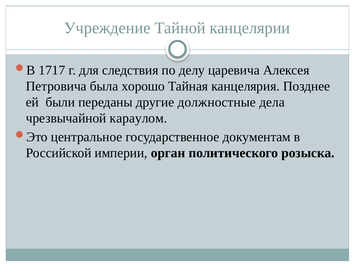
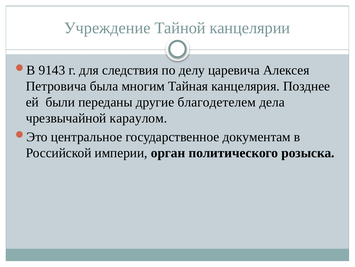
1717: 1717 -> 9143 (52, 70)
хорошо: хорошо -> многим (143, 86)
должностные: должностные -> благодетелем (217, 102)
